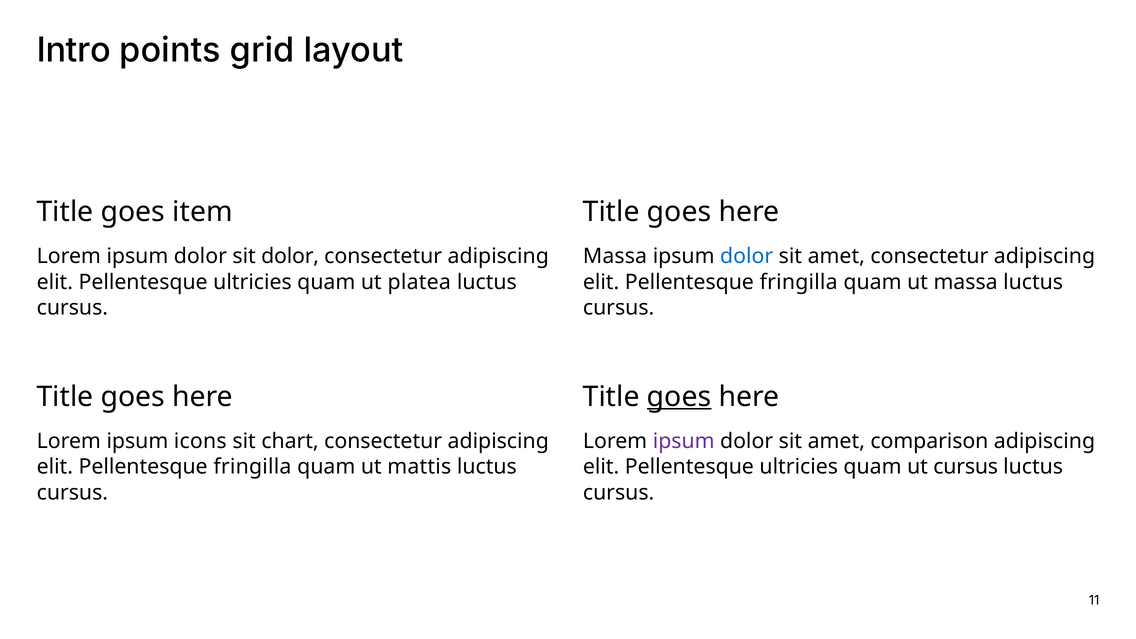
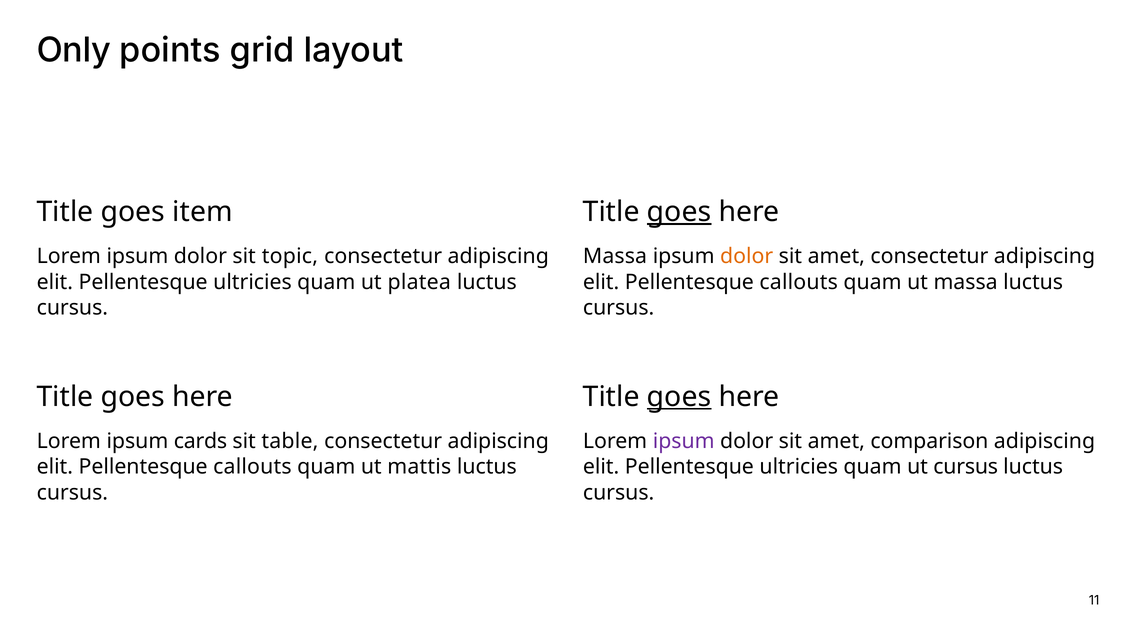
Intro: Intro -> Only (74, 50)
goes underline: none -> present (679, 212)
sit dolor: dolor -> topic (290, 256)
dolor colour: blue -> orange (747, 256)
fringilla: fringilla -> callouts (799, 282)
icons: icons -> cards (200, 441)
chart: chart -> table (290, 441)
fringilla: fringilla -> callouts (252, 467)
